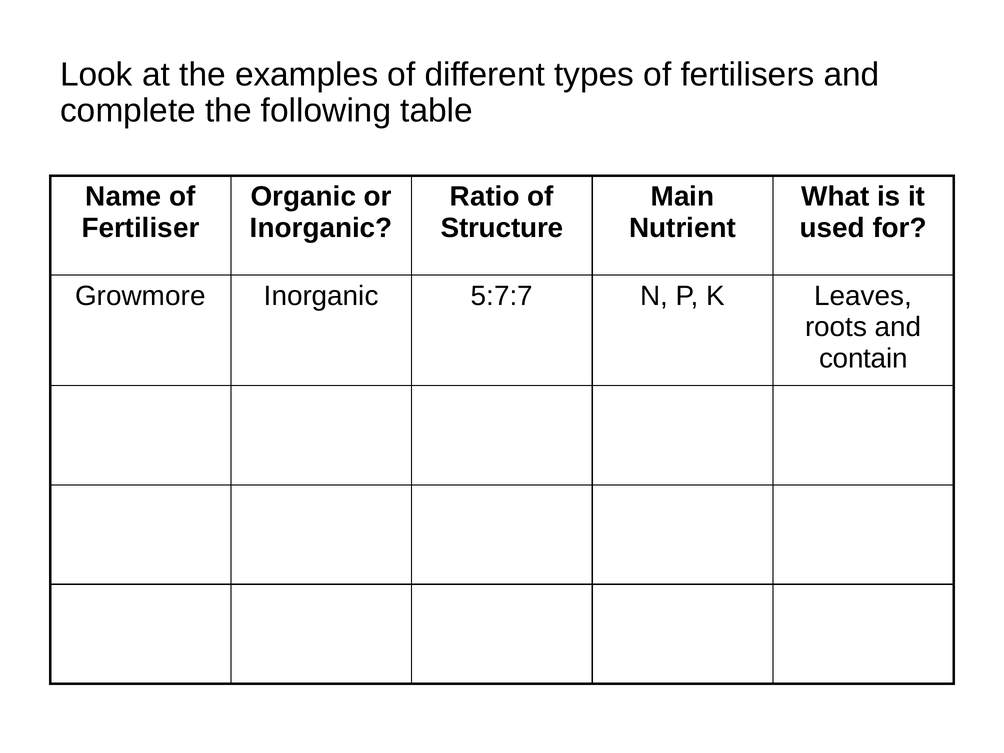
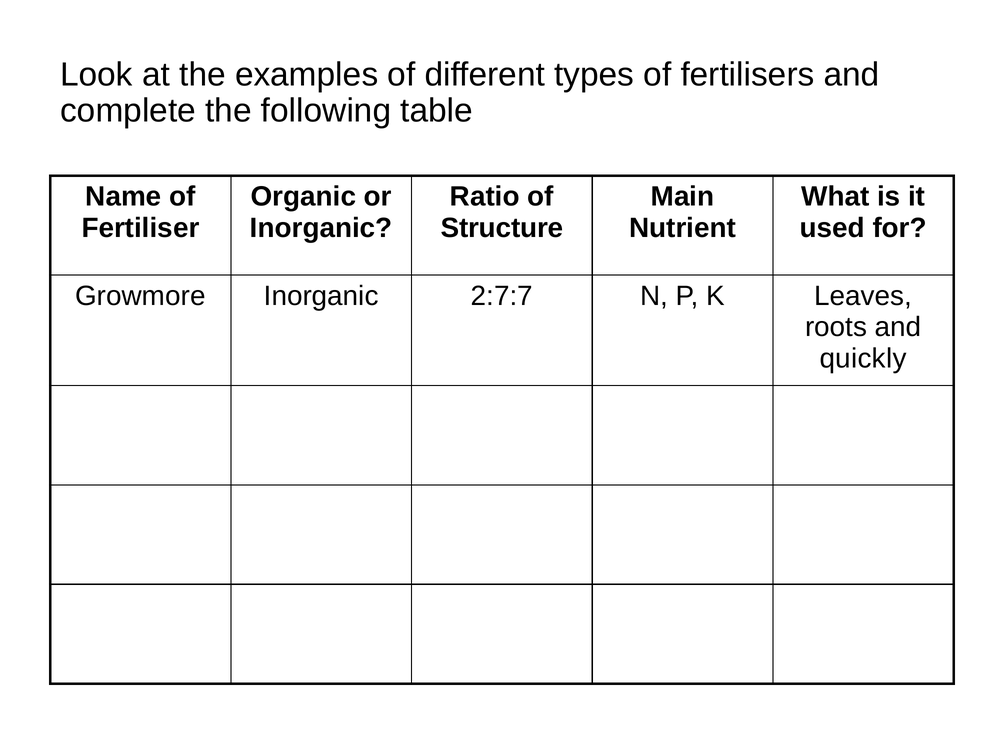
5:7:7: 5:7:7 -> 2:7:7 (502, 296)
contain: contain -> quickly (863, 358)
